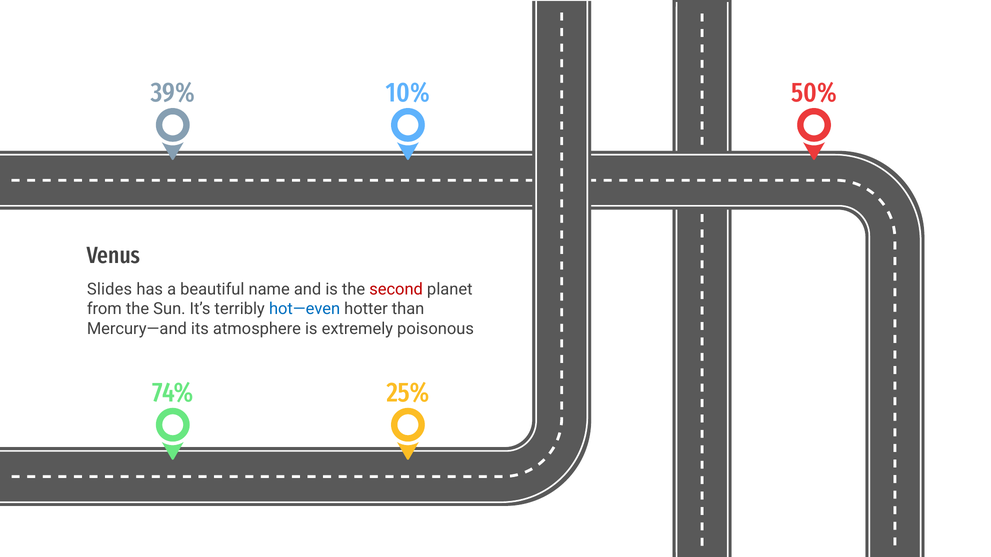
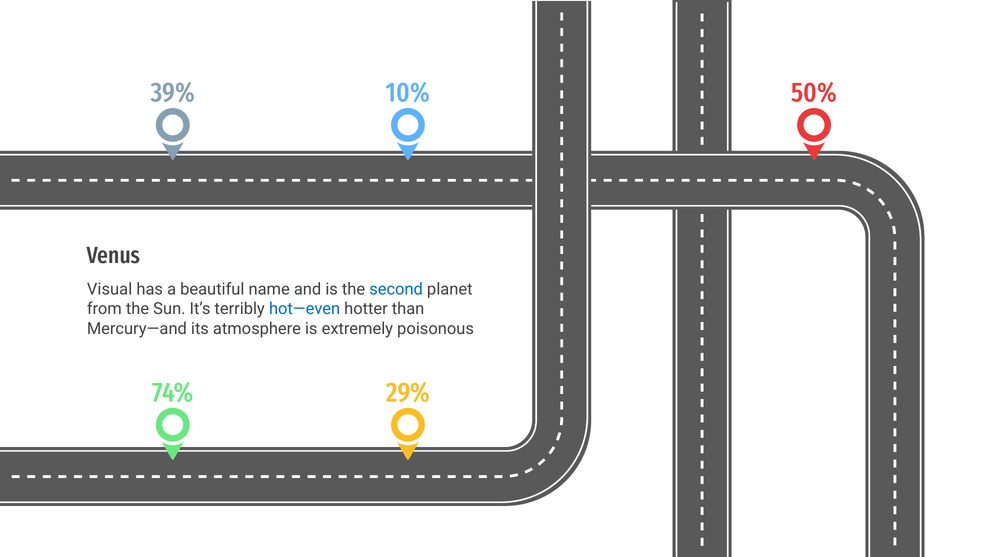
Slides: Slides -> Visual (110, 289)
second colour: red -> blue (396, 289)
25%: 25% -> 29% (408, 393)
